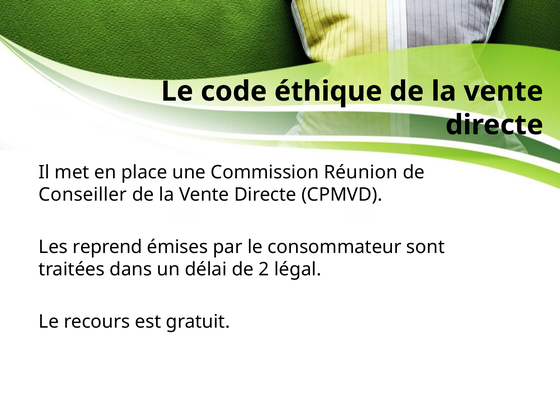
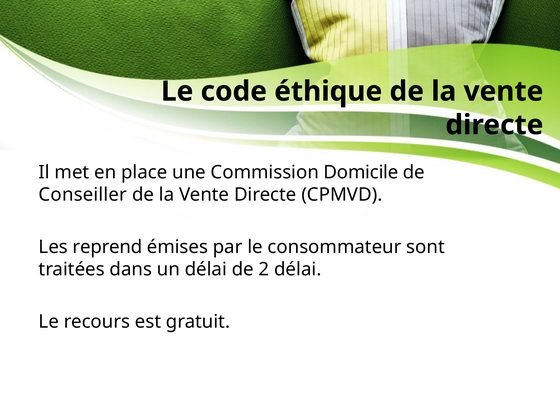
Réunion: Réunion -> Domicile (361, 172)
2 légal: légal -> délai (298, 269)
